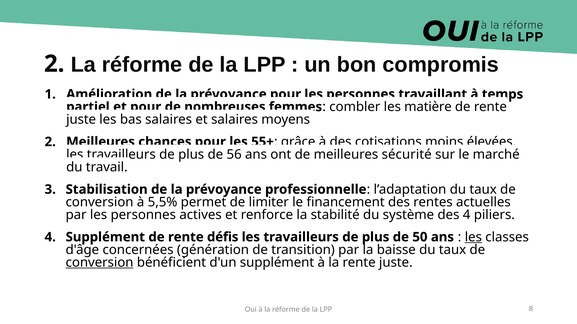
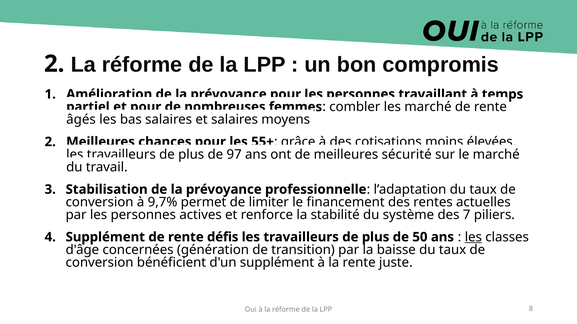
les matière: matière -> marché (428, 107)
juste: juste -> âgés (81, 120)
56: 56 -> 97 (234, 155)
5,5%: 5,5% -> 9,7% (163, 202)
des 4: 4 -> 7 (467, 215)
conversion underline: present -> none (100, 263)
